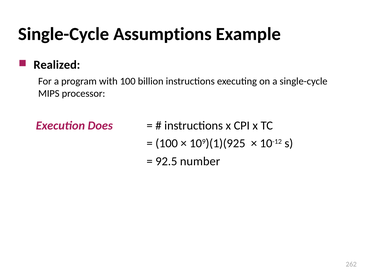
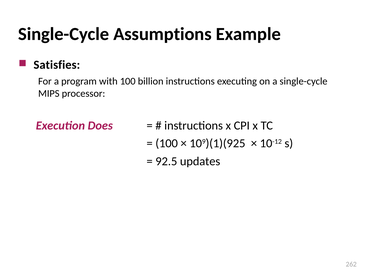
Realized: Realized -> Satisfies (57, 65)
number: number -> updates (200, 162)
